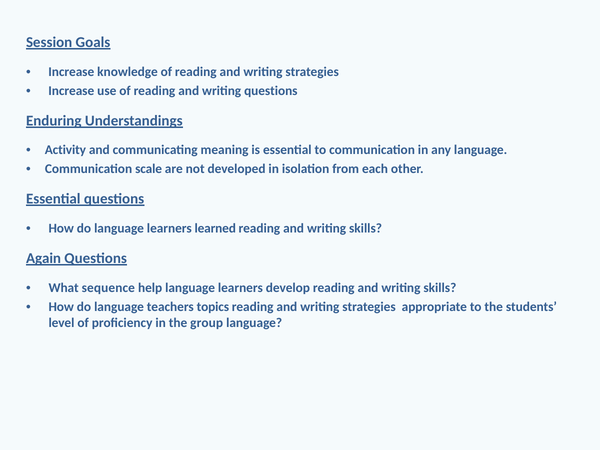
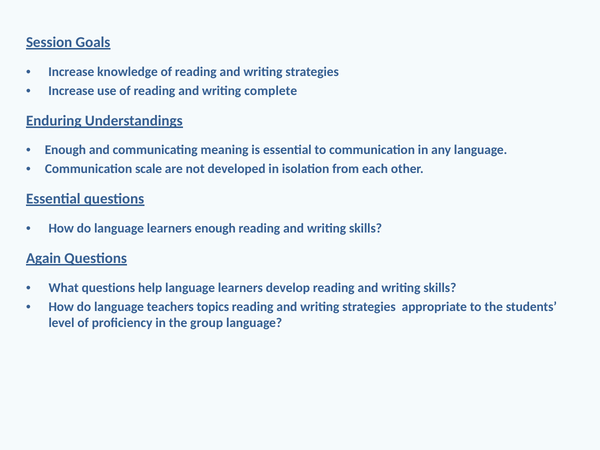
writing questions: questions -> complete (271, 91)
Activity: Activity -> Enough (65, 150)
learners learned: learned -> enough (215, 228)
What sequence: sequence -> questions (108, 288)
